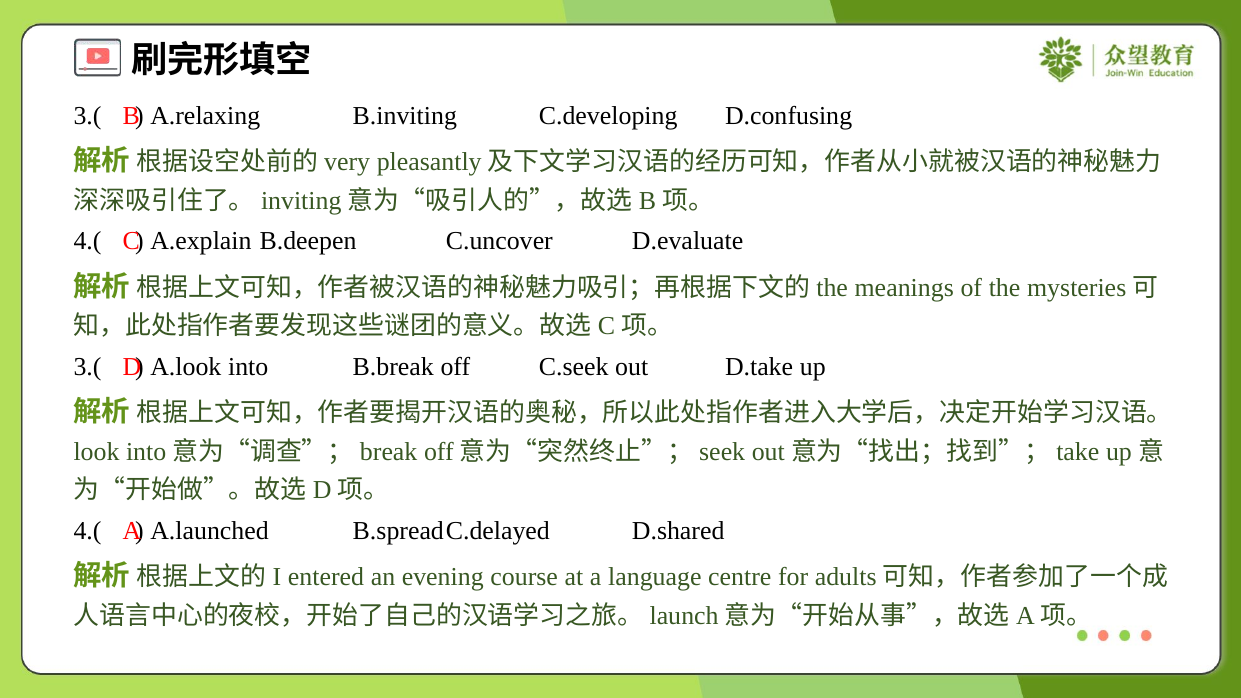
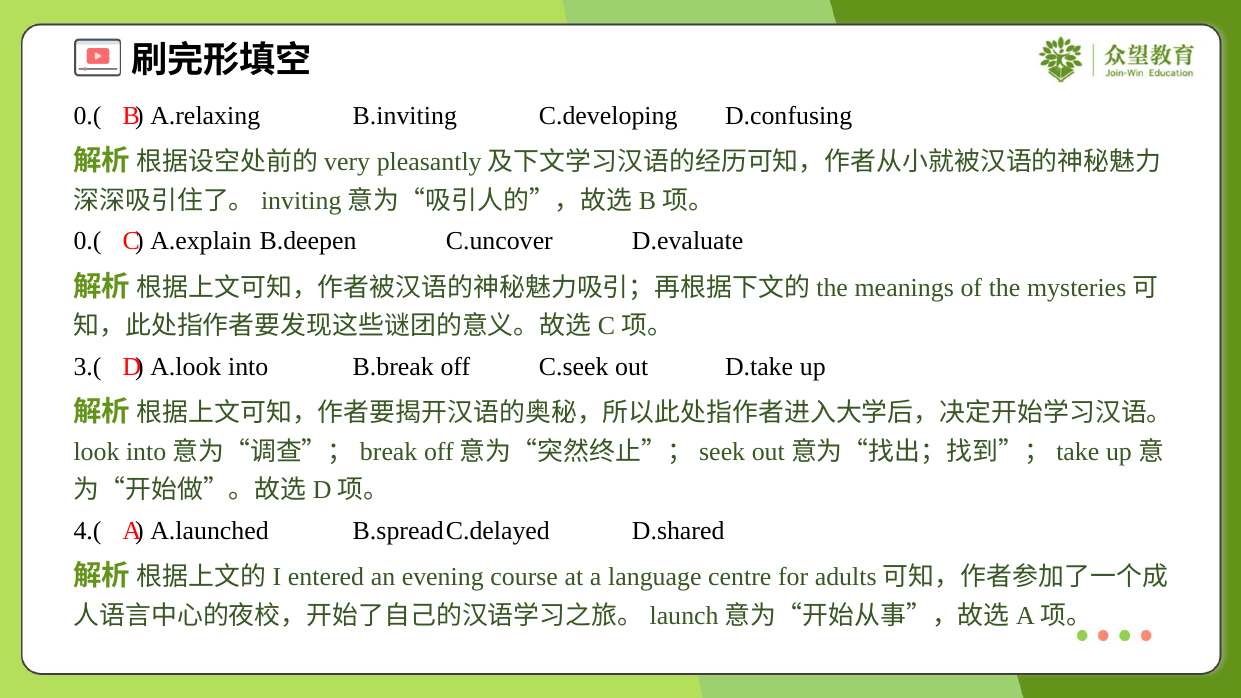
3.(: 3.( -> 0.( (87, 116)
4.(: 4.( -> 0.( (87, 241)
